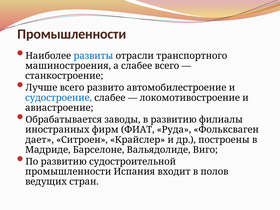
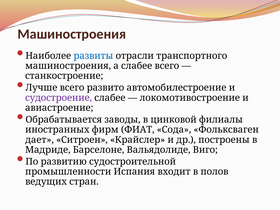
Промышленности: Промышленности -> Машиностроения (72, 34)
судостроение colour: blue -> purple (59, 98)
в развитию: развитию -> цинковой (174, 120)
Руда: Руда -> Сода (174, 130)
